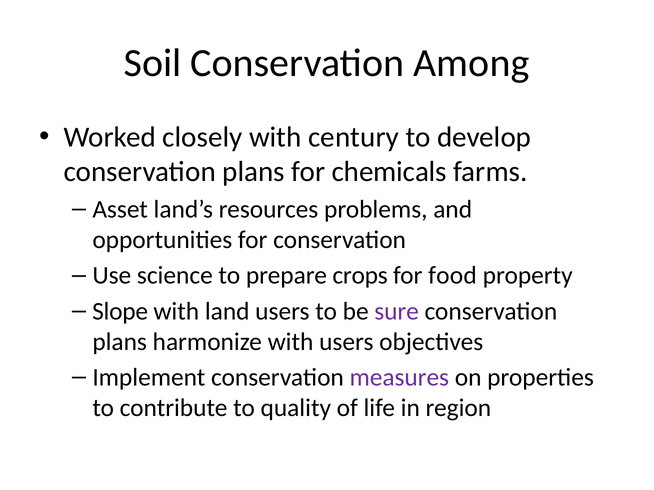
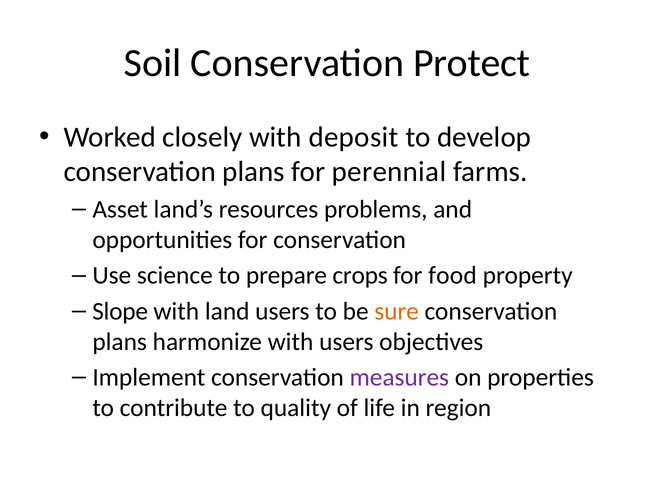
Among: Among -> Protect (472, 63)
century: century -> deposit (353, 137)
chemicals: chemicals -> perennial (389, 172)
sure colour: purple -> orange (397, 311)
